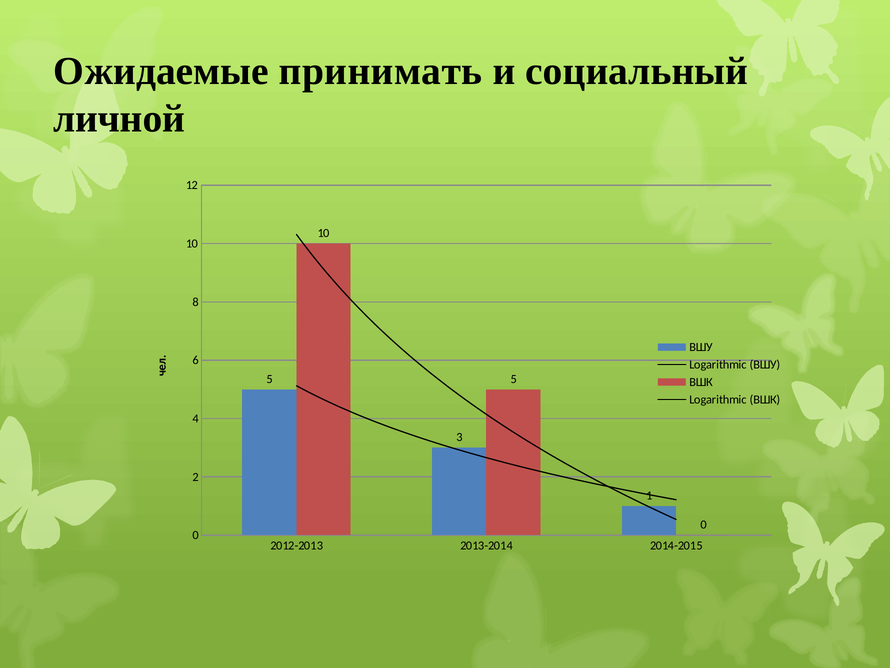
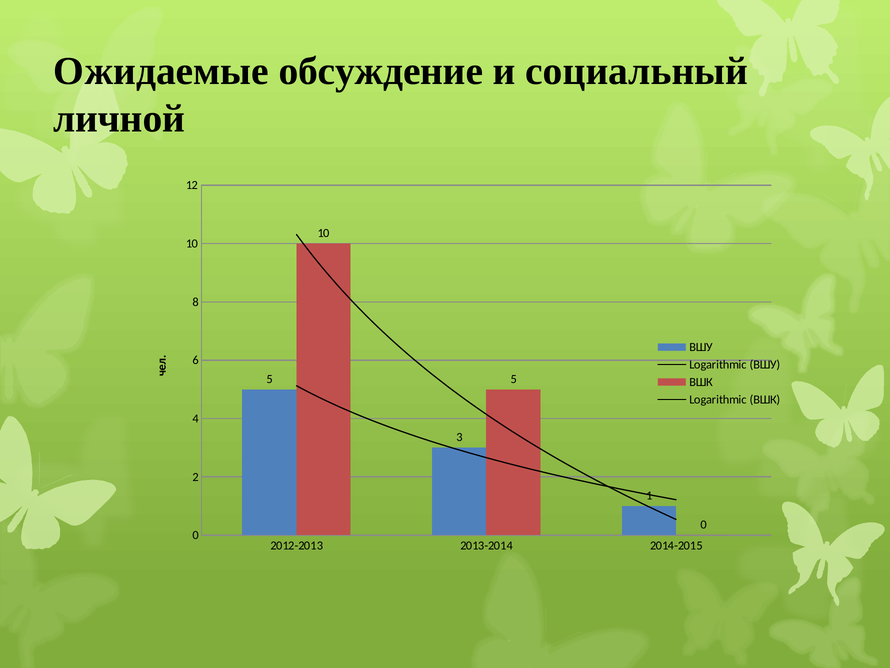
принимать: принимать -> обсуждение (381, 71)
